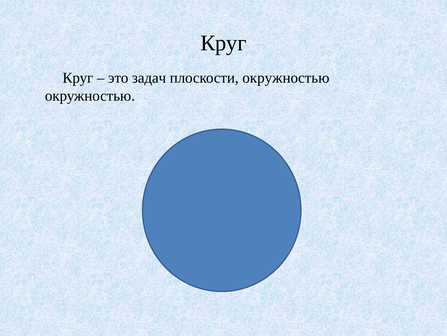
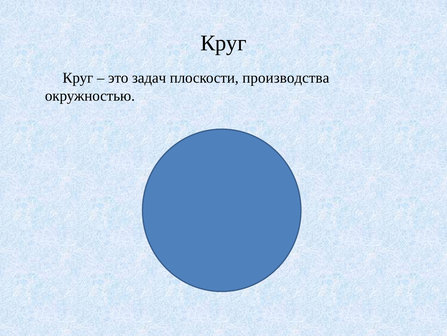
плоскости окружностью: окружностью -> производства (286, 78)
